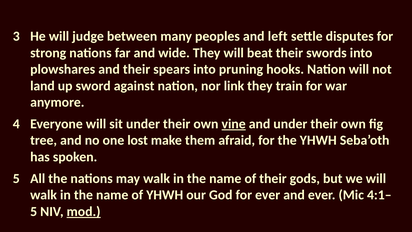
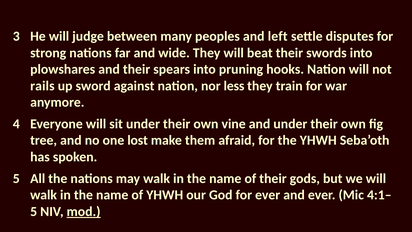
land: land -> rails (42, 86)
link: link -> less (234, 86)
vine underline: present -> none (234, 124)
